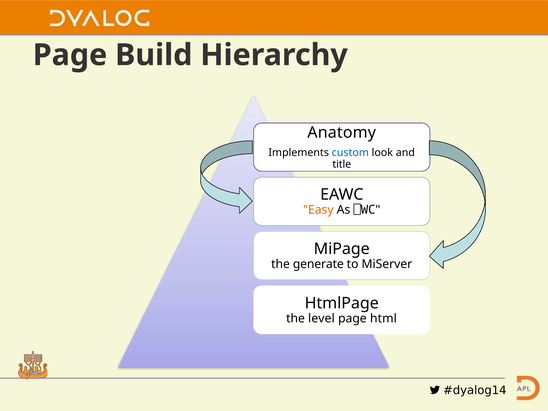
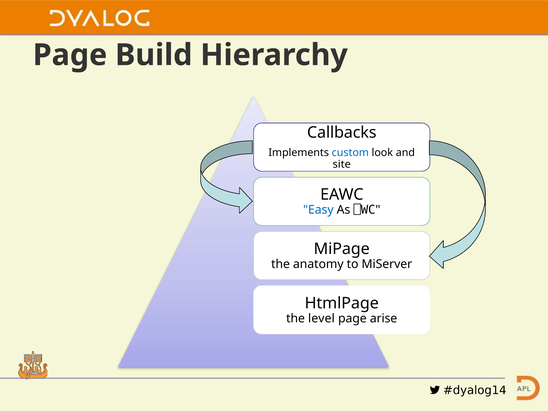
Anatomy: Anatomy -> Callbacks (342, 133)
title: title -> site (342, 164)
Easy colour: orange -> blue (318, 210)
generate: generate -> anatomy (318, 264)
html: html -> arise (384, 318)
